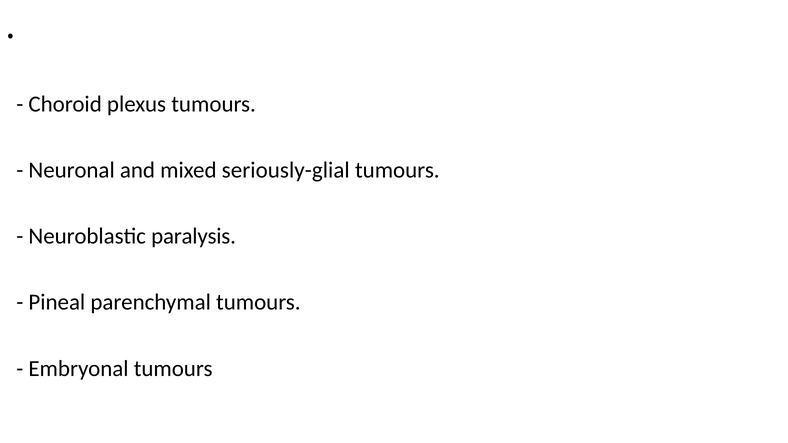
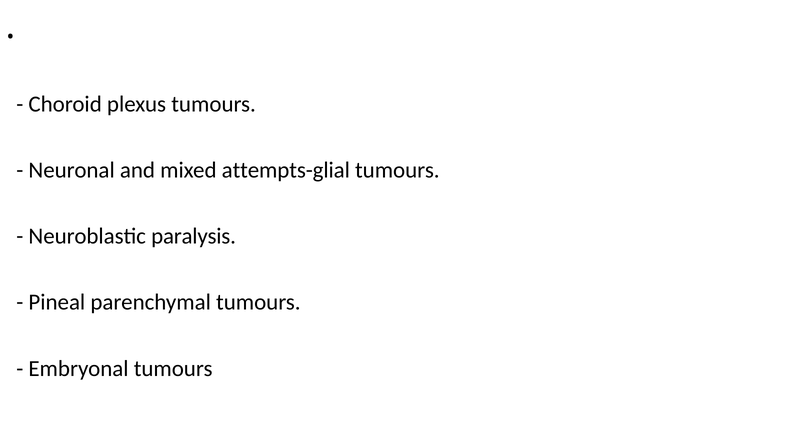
seriously-glial: seriously-glial -> attempts-glial (286, 170)
